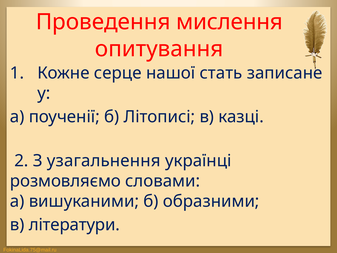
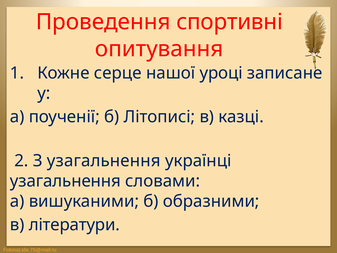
мислення: мислення -> спортивні (230, 22)
стать: стать -> уроці (221, 73)
розмовляємо: розмовляємо -> узагальнення (65, 181)
